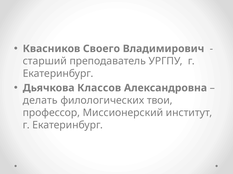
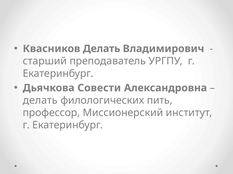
Квасников Своего: Своего -> Делать (102, 49)
Классов: Классов -> Совести (99, 88)
твои: твои -> пить (160, 101)
